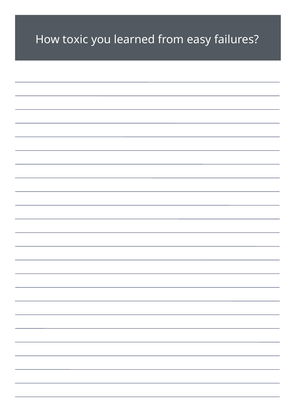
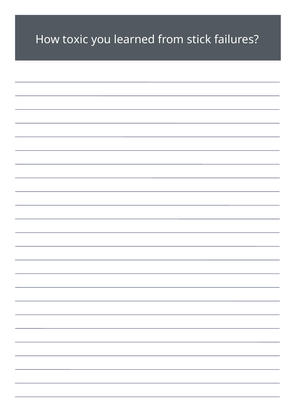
easy: easy -> stick (199, 40)
